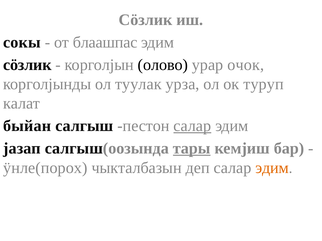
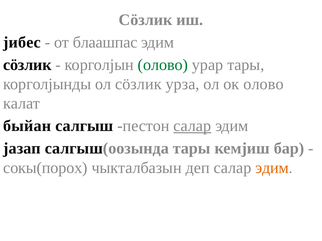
сокы: сокы -> jибес (22, 42)
олово colour: black -> green (163, 65)
урар очок: очок -> тары (246, 65)
ол туулак: туулак -> сöзлик (138, 84)
ок туруп: туруп -> олово (264, 84)
тары underline: present -> none (192, 149)
ÿнле(порох: ÿнле(порох -> сокы(порох (45, 168)
